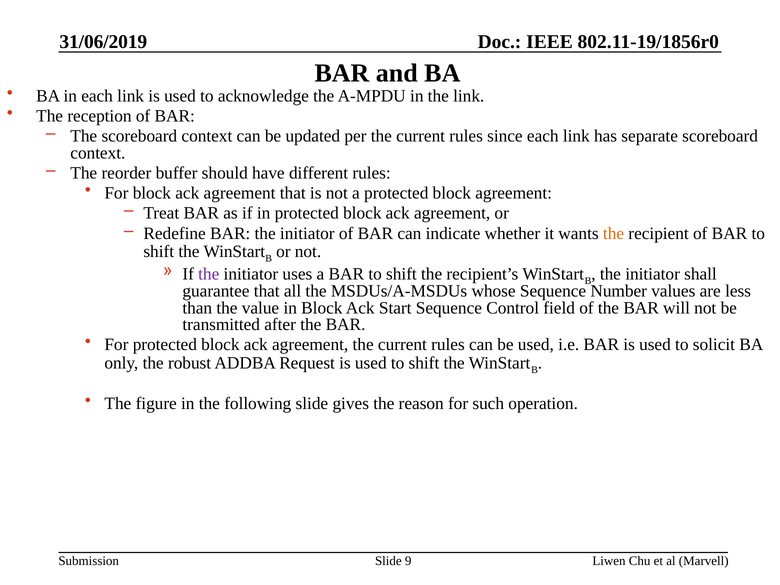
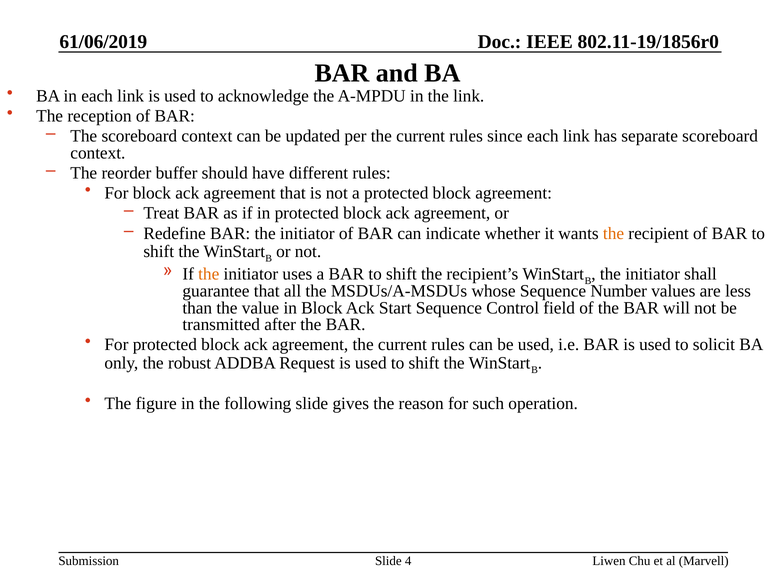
31/06/2019: 31/06/2019 -> 61/06/2019 (103, 42)
the colour: purple -> orange (209, 274)
9: 9 -> 4 (408, 561)
